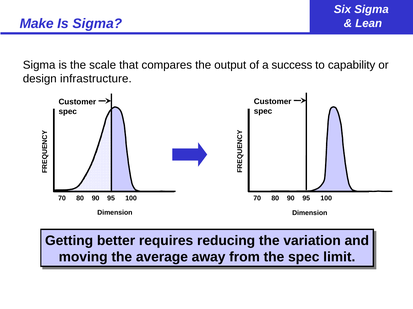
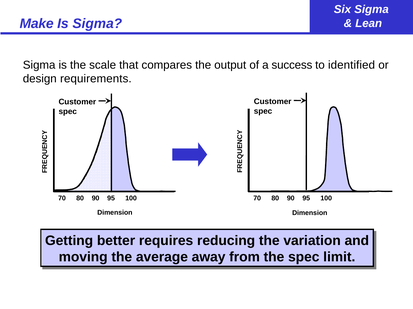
capability: capability -> identified (352, 65)
infrastructure: infrastructure -> requirements (96, 79)
